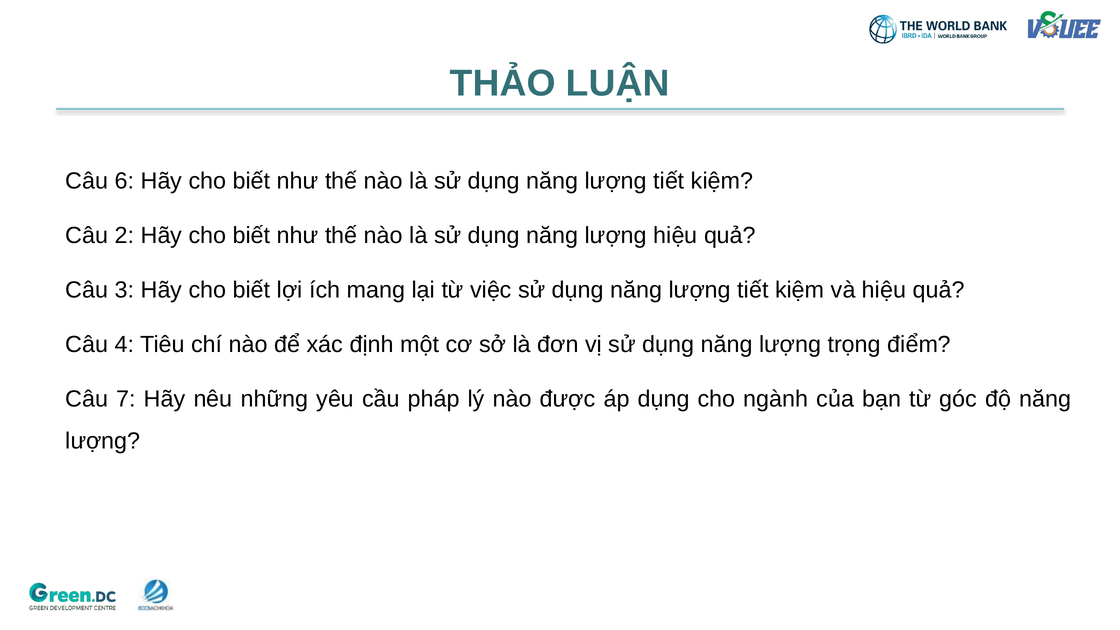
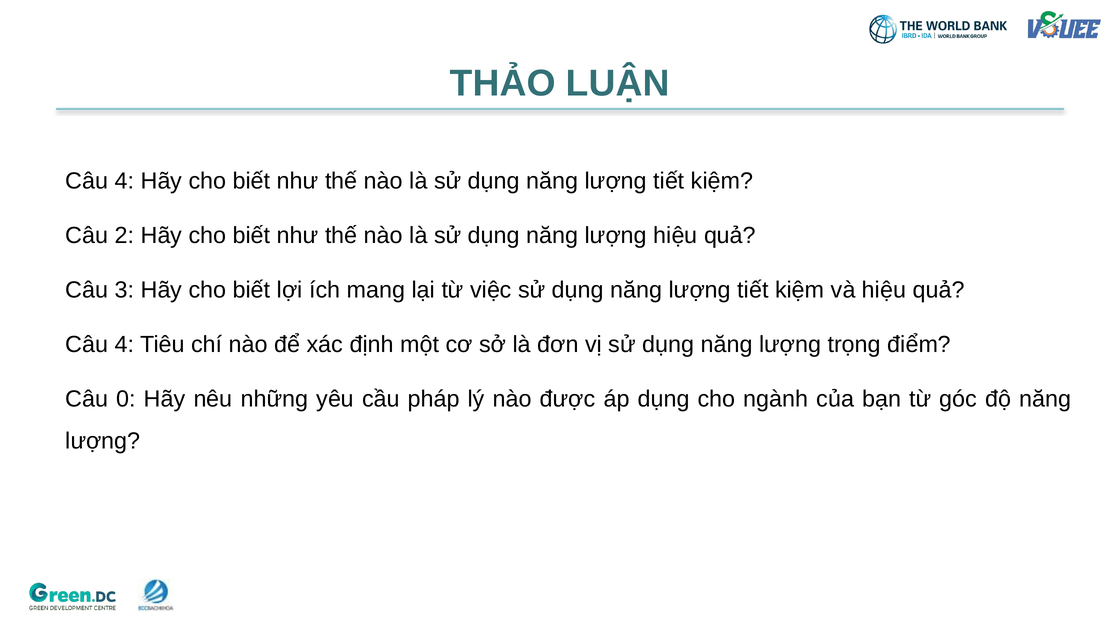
6: 6 -> 4 (124, 181)
7: 7 -> 0 (126, 399)
